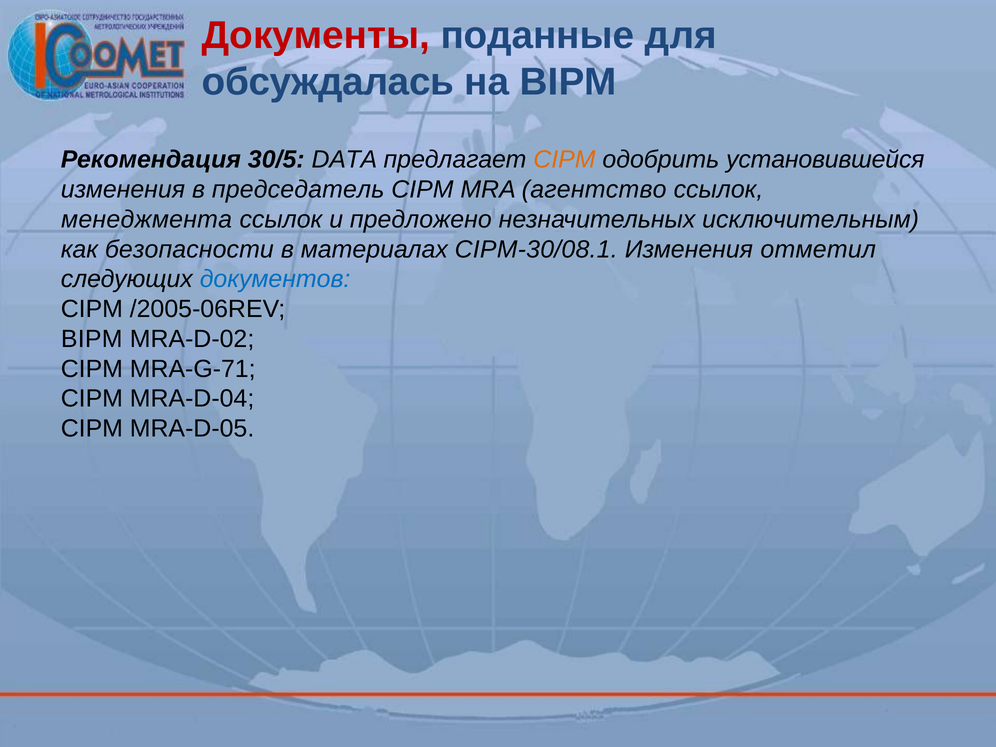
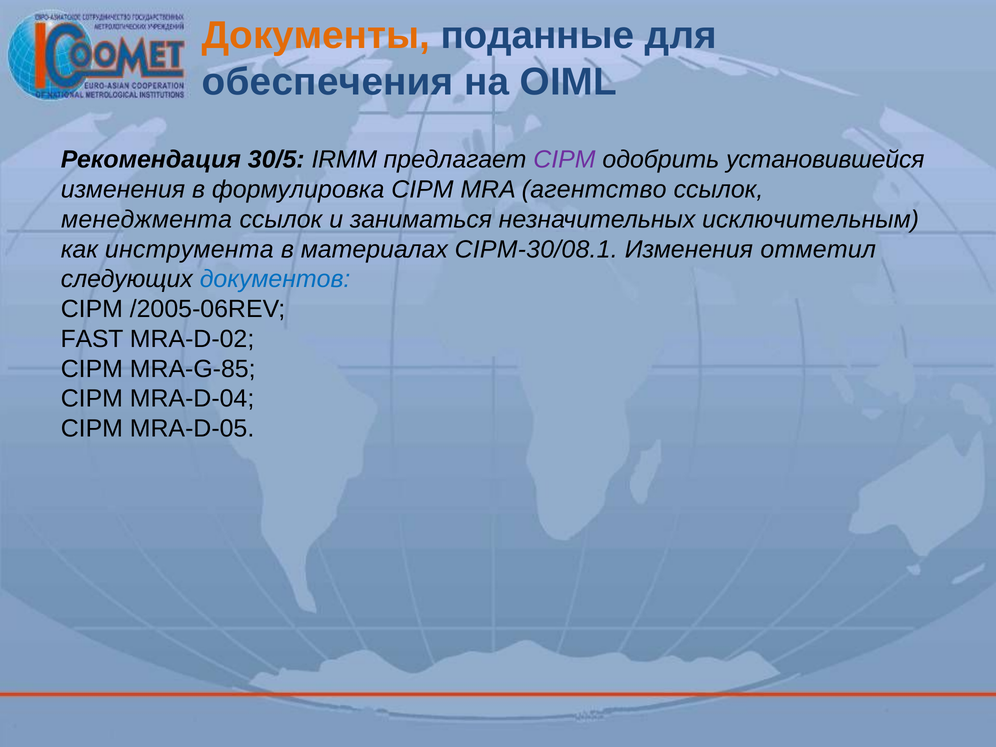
Документы colour: red -> orange (316, 36)
обсуждалась: обсуждалась -> обеспечения (328, 82)
на BIPM: BIPM -> OIML (568, 82)
DATA: DATA -> IRMM (344, 160)
CIPM colour: orange -> purple (564, 160)
председатель: председатель -> формулировка (298, 190)
предложено: предложено -> заниматься (421, 219)
безопасности: безопасности -> инструмента (189, 249)
BIPM: BIPM -> FAST (92, 339)
MRA-G-71: MRA-G-71 -> MRA-G-85 (193, 369)
